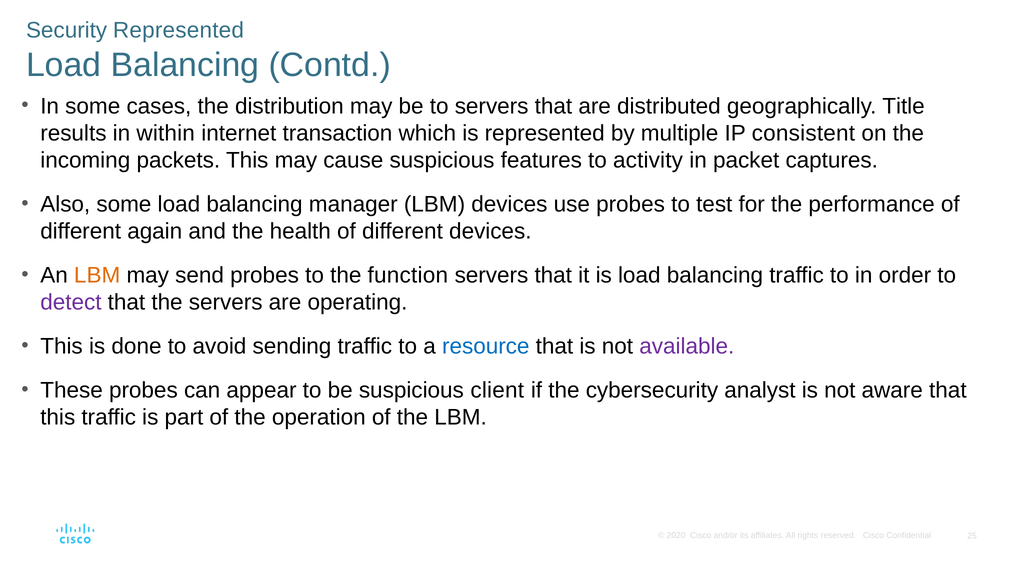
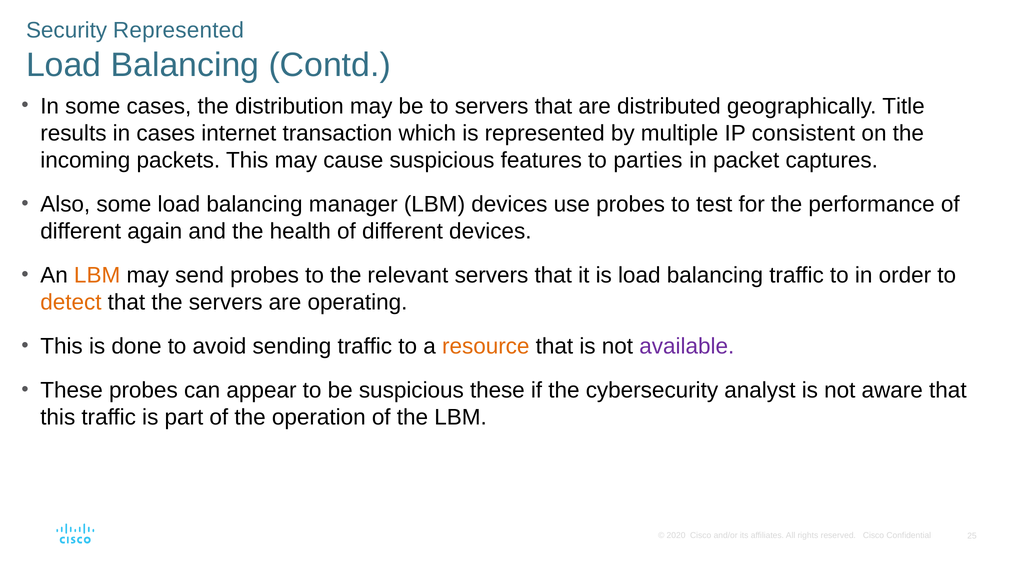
in within: within -> cases (166, 133)
activity: activity -> parties (648, 160)
function: function -> relevant (408, 275)
detect colour: purple -> orange (71, 302)
resource colour: blue -> orange (486, 346)
suspicious client: client -> these (497, 390)
